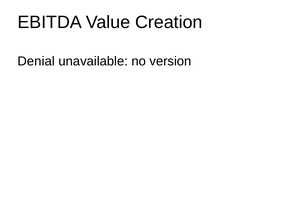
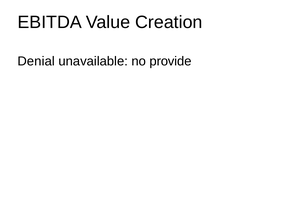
version: version -> provide (170, 61)
